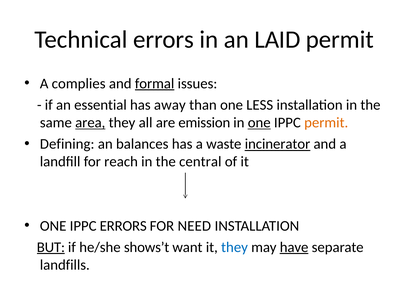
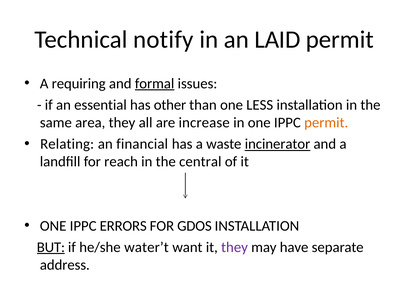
Technical errors: errors -> notify (163, 40)
complies: complies -> requiring (79, 84)
away: away -> other (170, 105)
area underline: present -> none (90, 123)
emission: emission -> increase (204, 123)
one underline: present -> none (259, 123)
Defining: Defining -> Relating (67, 144)
balances: balances -> financial (142, 144)
NEED: NEED -> GDOS (194, 226)
shows’t: shows’t -> water’t (146, 247)
they colour: blue -> purple (234, 247)
have underline: present -> none (294, 247)
landfills: landfills -> address (65, 265)
